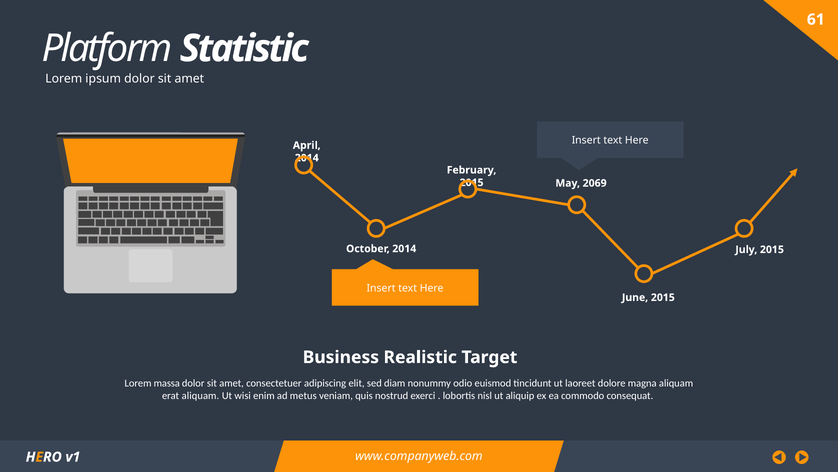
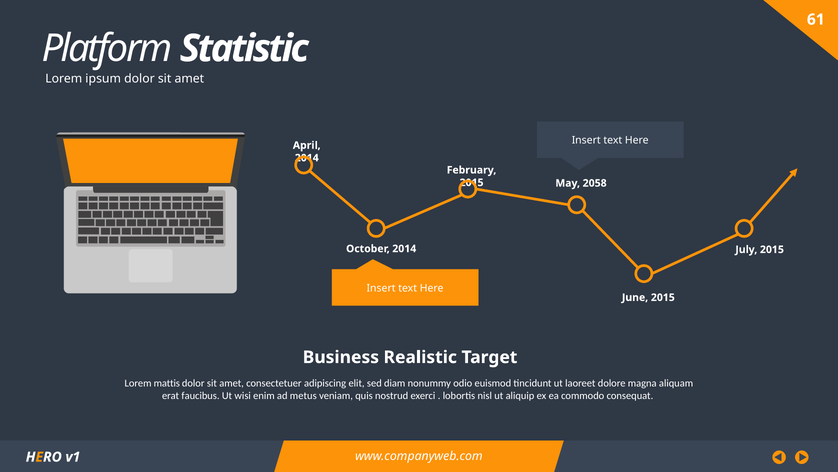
2069: 2069 -> 2058 (595, 183)
massa: massa -> mattis (167, 383)
erat aliquam: aliquam -> faucibus (201, 395)
